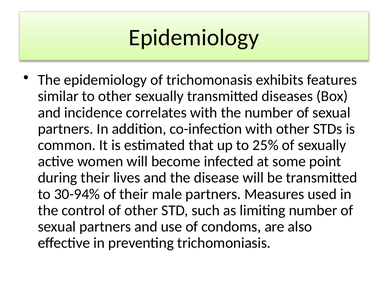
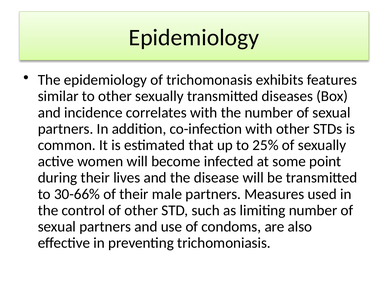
30-94%: 30-94% -> 30-66% (77, 194)
